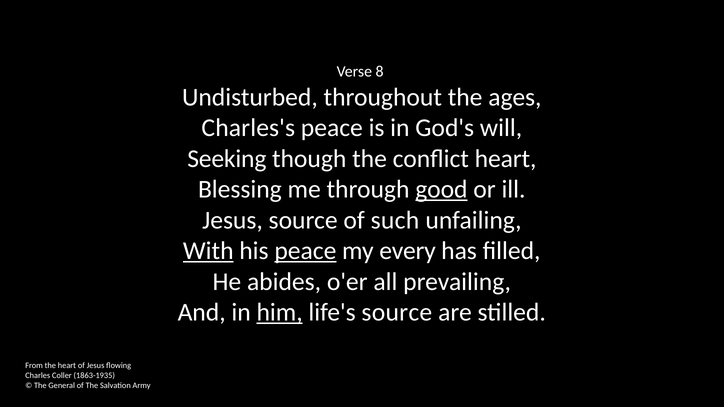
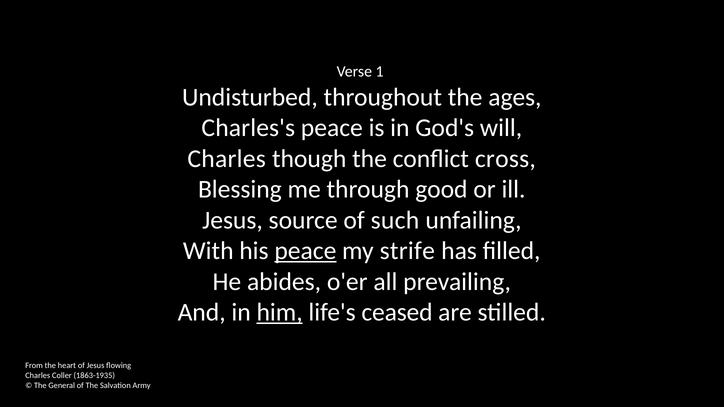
8: 8 -> 1 (380, 72)
Seeking: Seeking -> Charles (227, 159)
conflict heart: heart -> cross (505, 159)
good underline: present -> none (441, 189)
With underline: present -> none (208, 251)
every: every -> strife (407, 251)
life's source: source -> ceased (397, 312)
